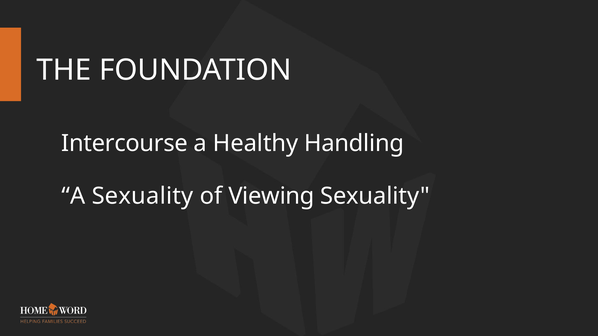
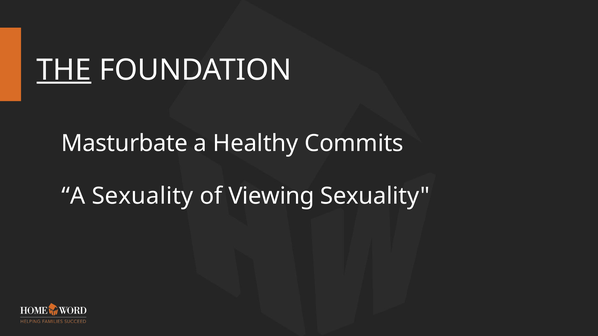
THE underline: none -> present (64, 70)
Intercourse: Intercourse -> Masturbate (125, 143)
Handling: Handling -> Commits (354, 143)
